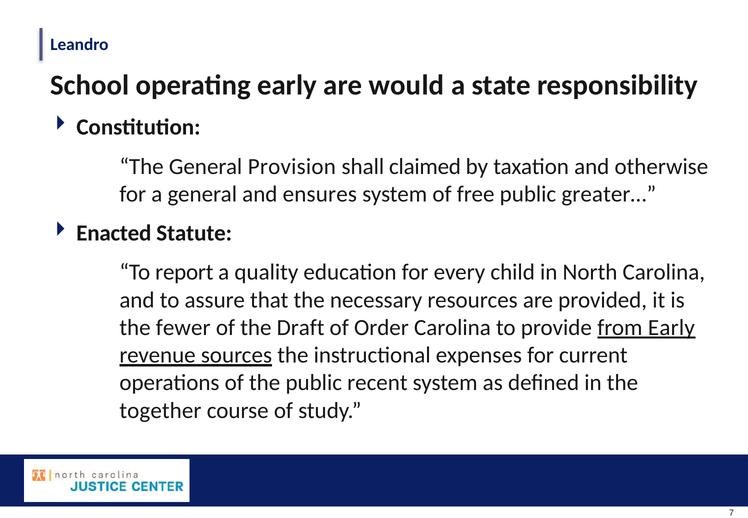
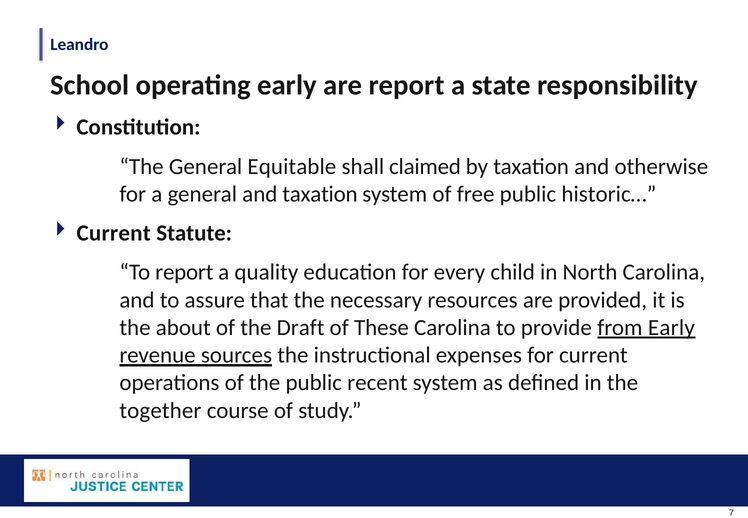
are would: would -> report (407, 85)
Provision: Provision -> Equitable (292, 167)
and ensures: ensures -> taxation (320, 194)
greater…: greater… -> historic… (609, 194)
Enacted: Enacted -> Current (114, 233)
fewer: fewer -> about (183, 328)
Order: Order -> These (381, 328)
